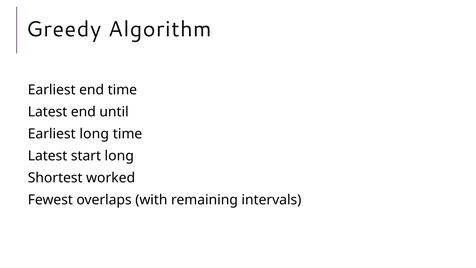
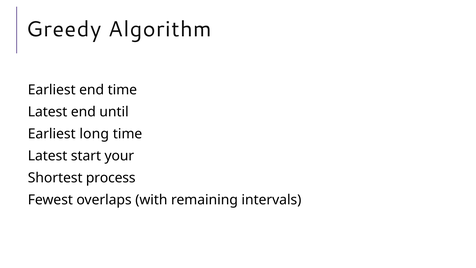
start long: long -> your (119, 156)
worked: worked -> process (111, 178)
